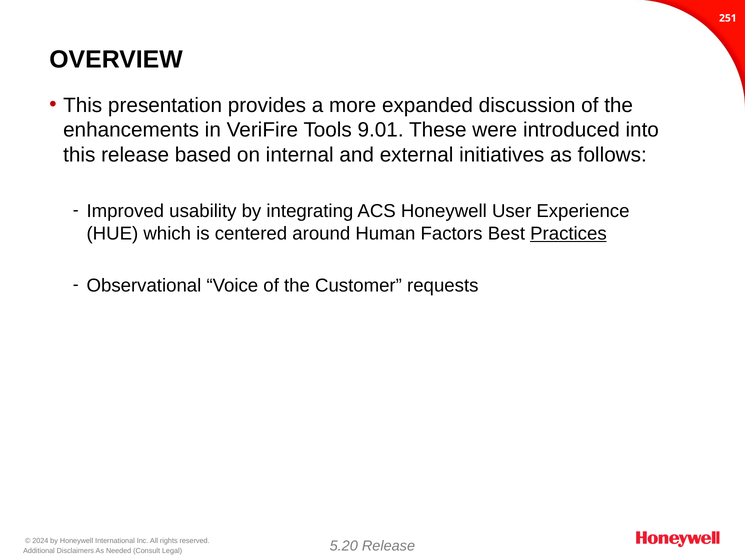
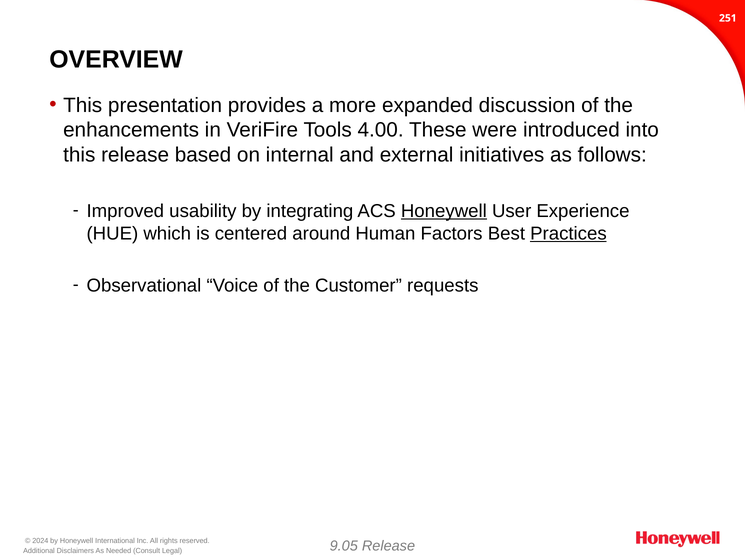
9.01: 9.01 -> 4.00 (381, 130)
Honeywell underline: none -> present (444, 211)
5.20: 5.20 -> 9.05 (344, 546)
